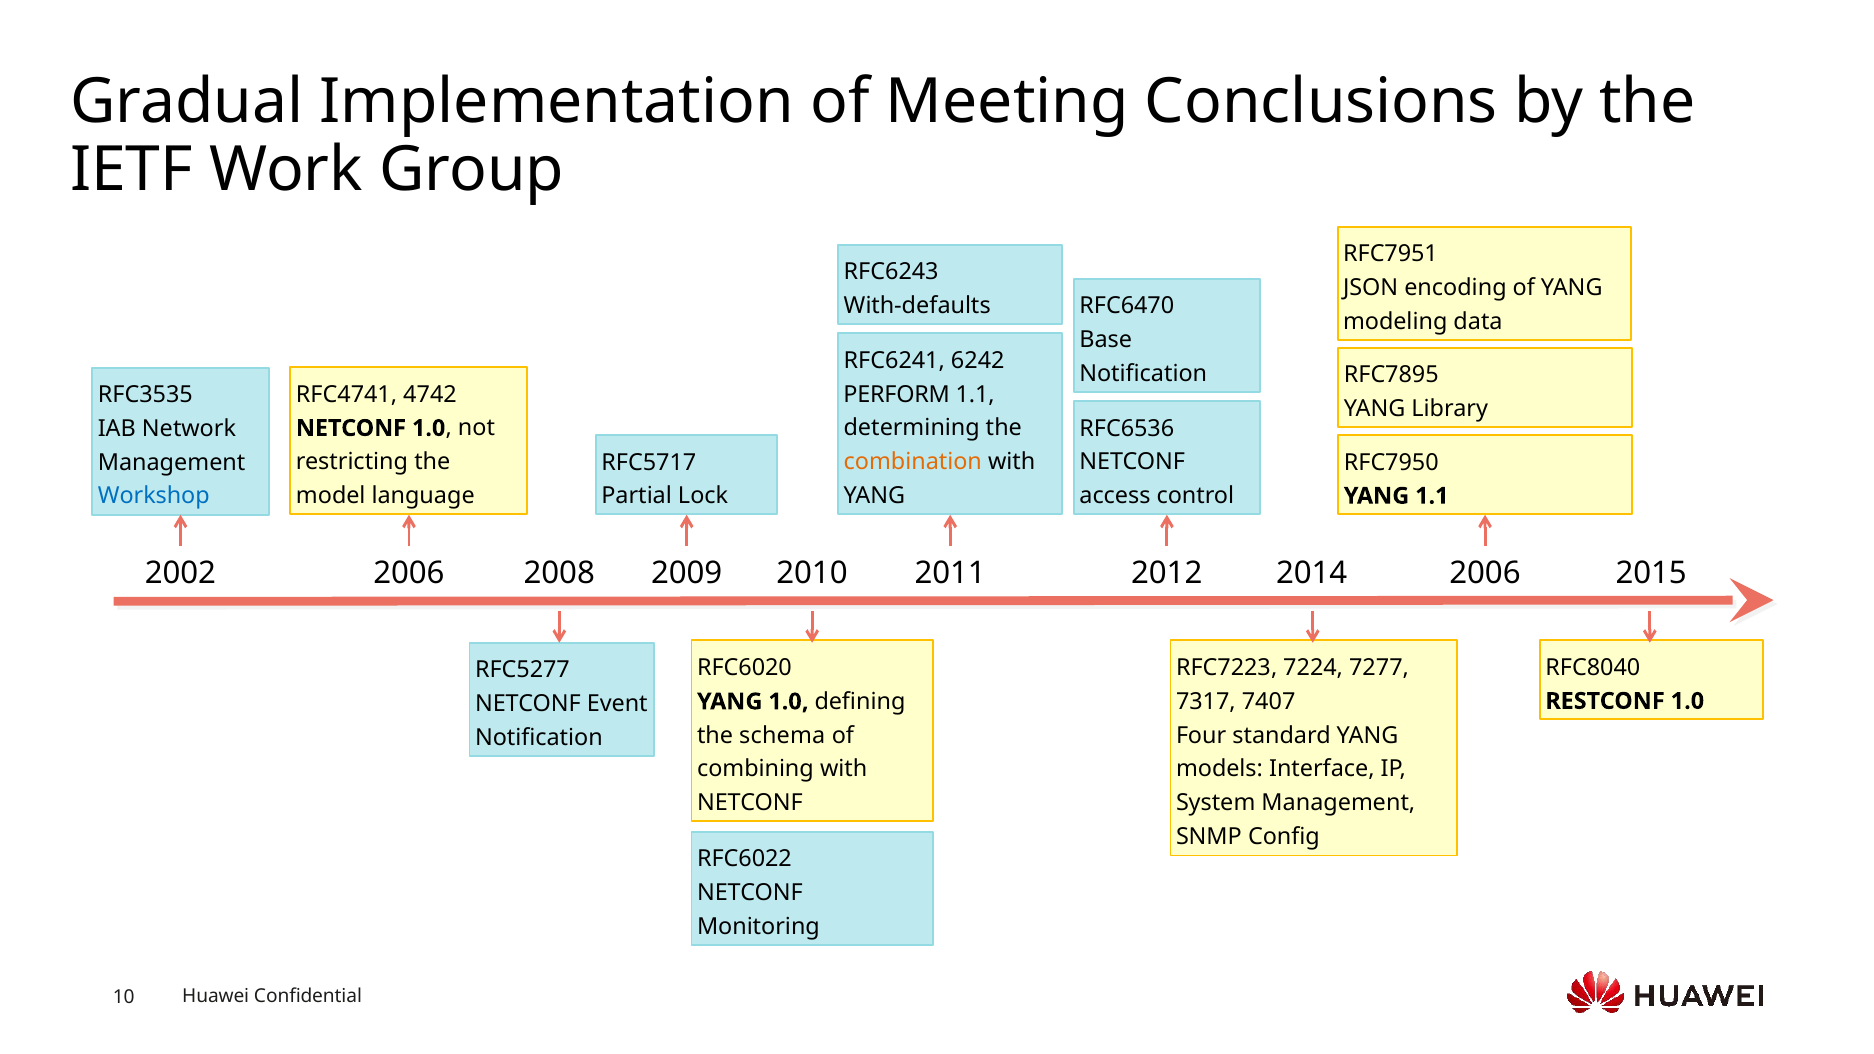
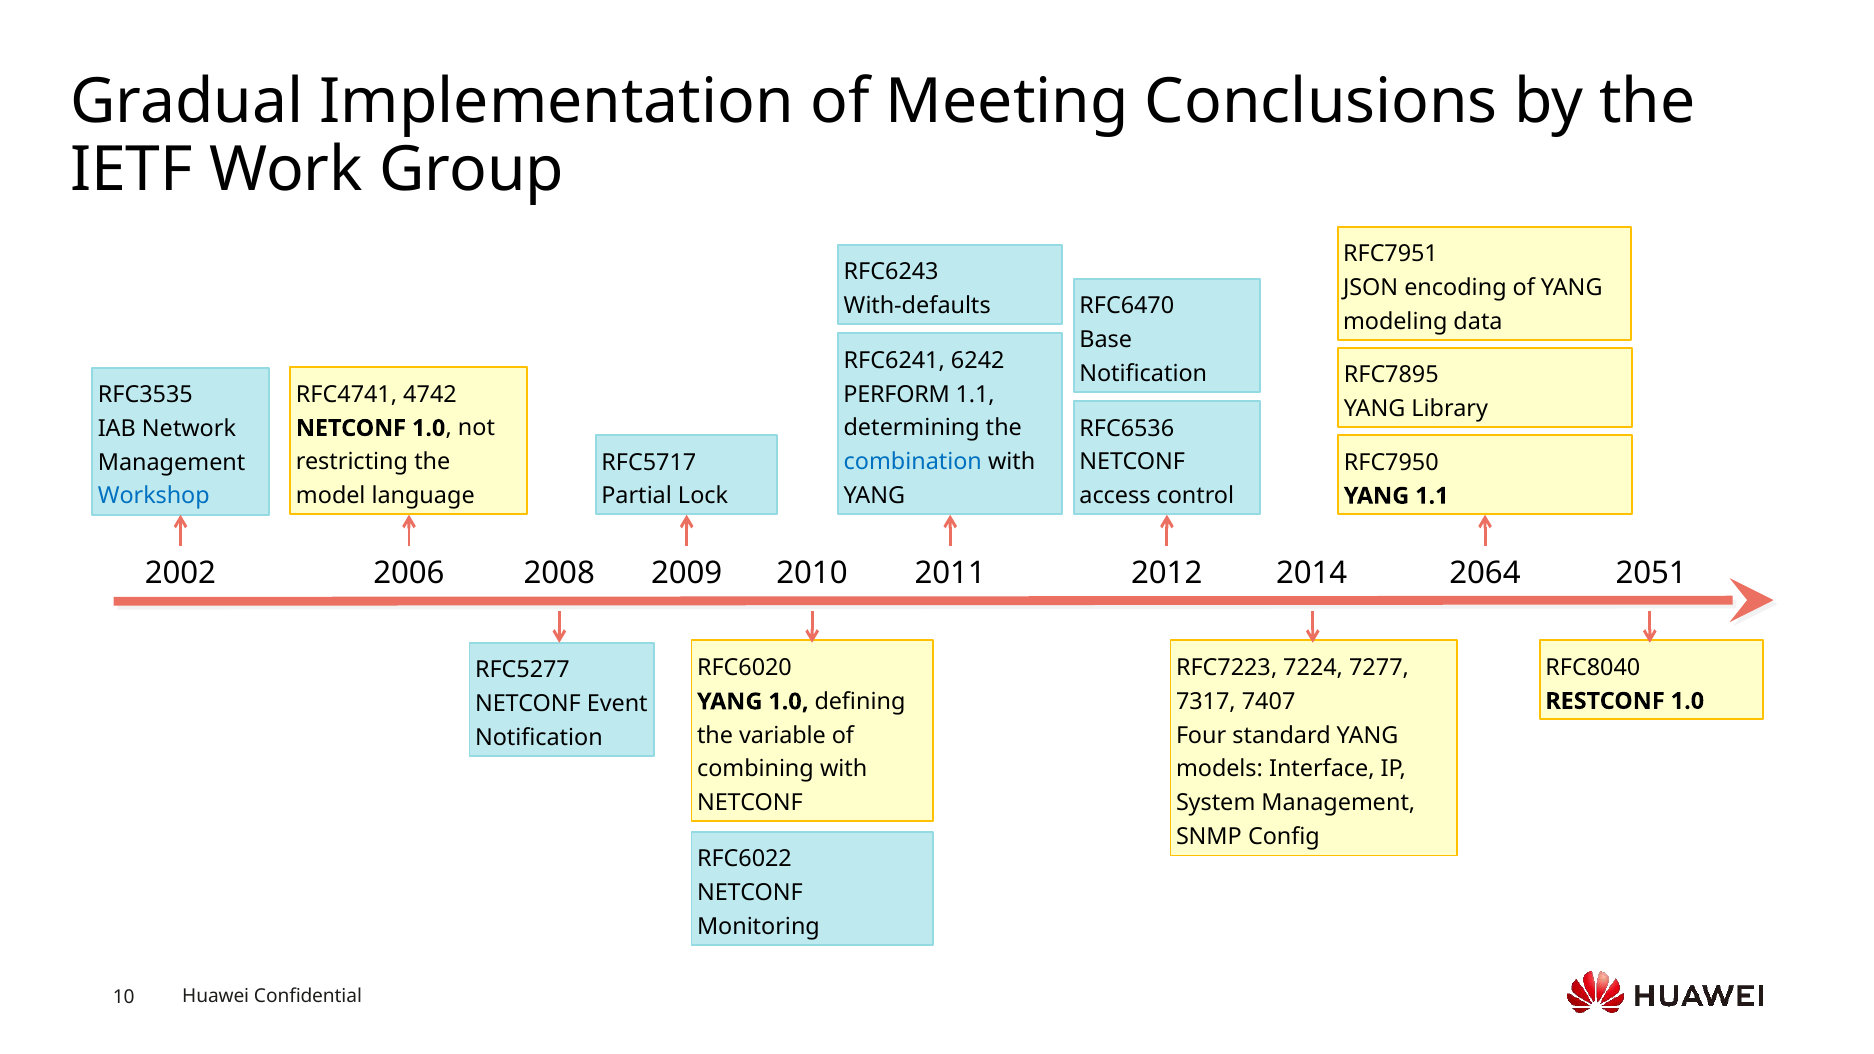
combination colour: orange -> blue (913, 462)
2010 2006: 2006 -> 2064 (1485, 574)
2015: 2015 -> 2051 (1651, 574)
schema: schema -> variable (782, 735)
